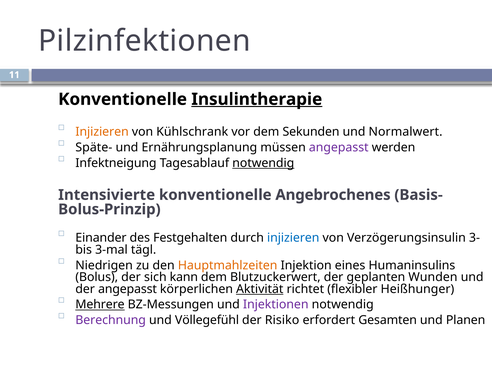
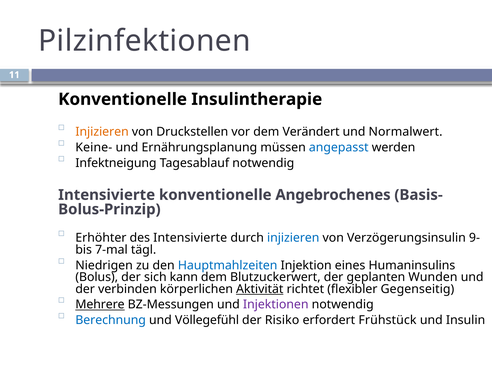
Insulintherapie underline: present -> none (257, 99)
Kühlschrank: Kühlschrank -> Druckstellen (192, 132)
Sekunden: Sekunden -> Verändert (311, 132)
Späte-: Späte- -> Keine- (94, 147)
angepasst colour: purple -> blue (339, 147)
notwendig underline: present -> none (263, 163)
Einander: Einander -> Erhöhter (101, 238)
des Festgehalten: Festgehalten -> Intensivierte (190, 238)
3-: 3- -> 9- (474, 238)
3-mal: 3-mal -> 7-mal (111, 250)
Hauptmahlzeiten colour: orange -> blue (228, 265)
der angepasst: angepasst -> verbinden (127, 289)
Heißhunger: Heißhunger -> Gegenseitig (417, 289)
Berechnung colour: purple -> blue (111, 320)
Gesamten: Gesamten -> Frühstück (388, 320)
Planen: Planen -> Insulin (466, 320)
